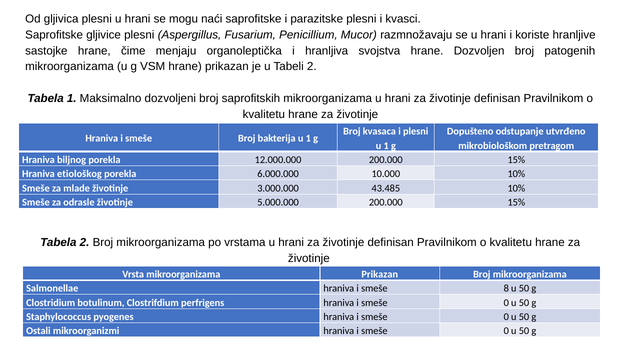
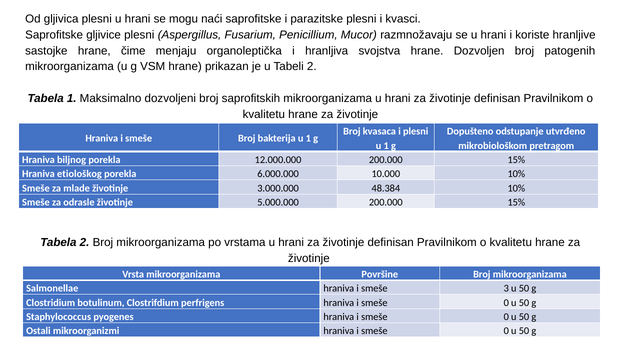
43.485: 43.485 -> 48.384 (386, 188)
mikroorganizama Prikazan: Prikazan -> Površine (380, 274)
8: 8 -> 3 (506, 289)
